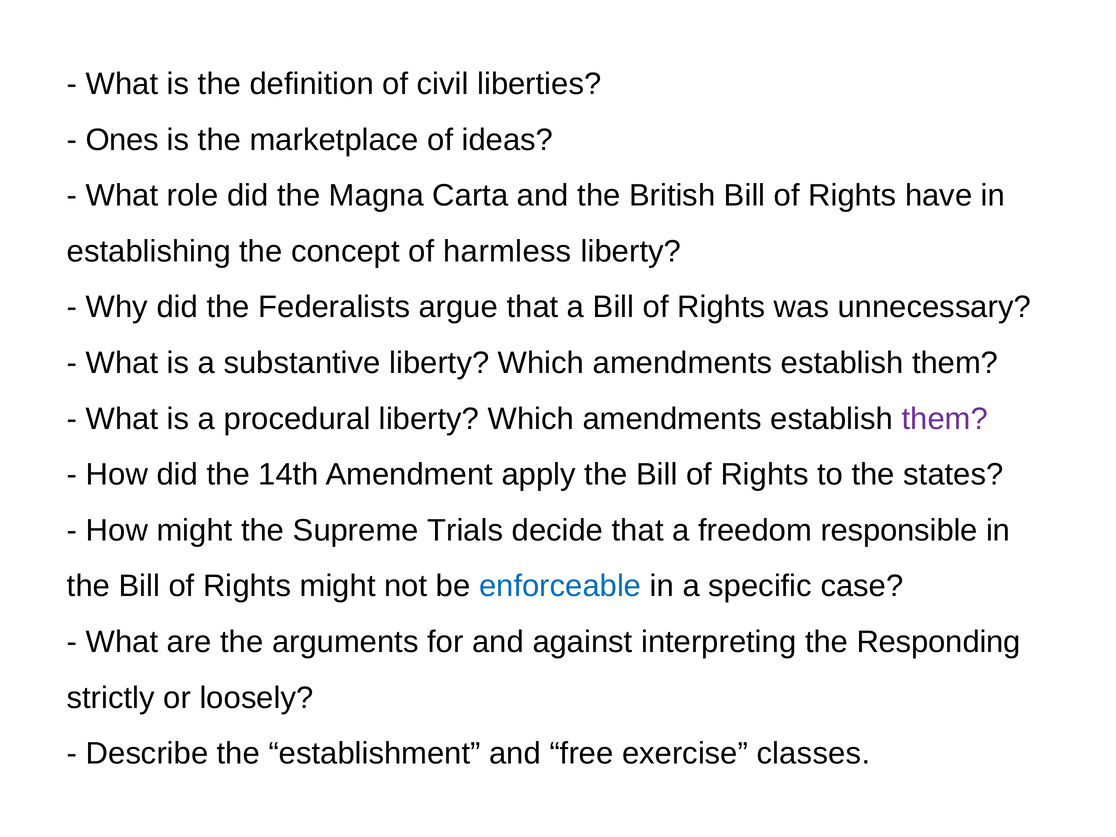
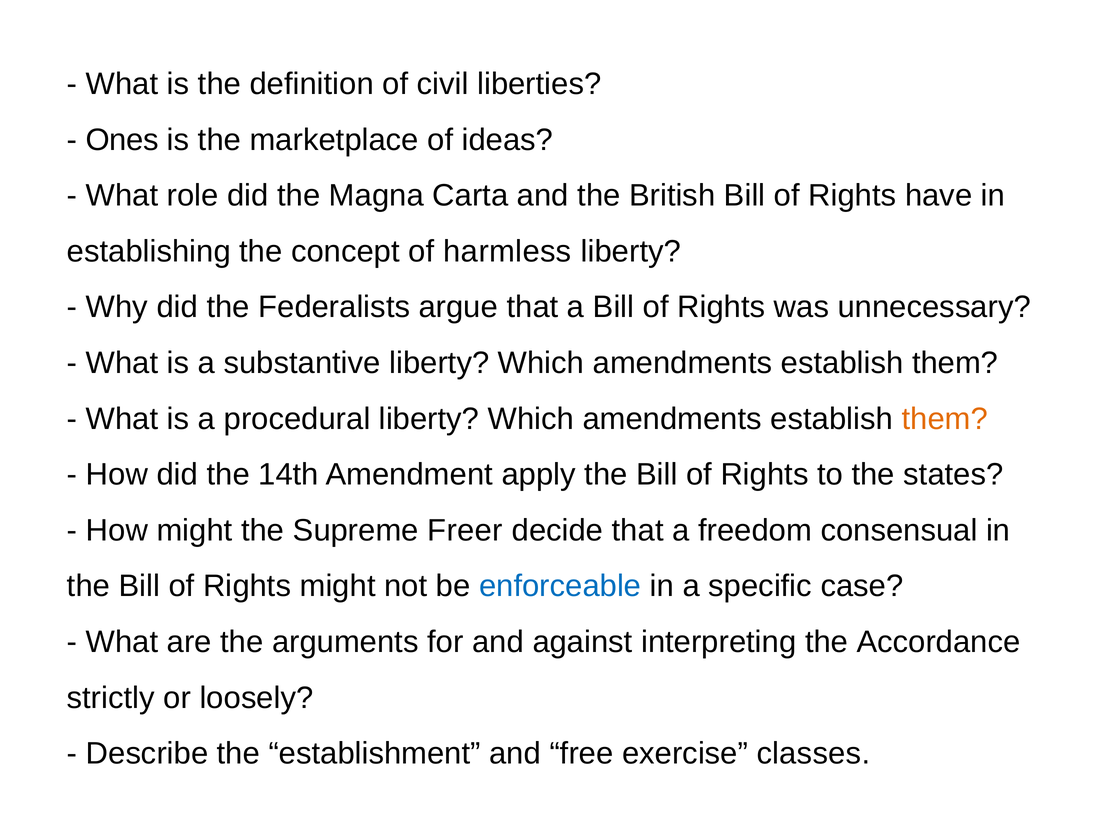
them colour: purple -> orange (945, 419)
Trials: Trials -> Freer (465, 530)
responsible: responsible -> consensual (899, 530)
Responding: Responding -> Accordance (939, 642)
